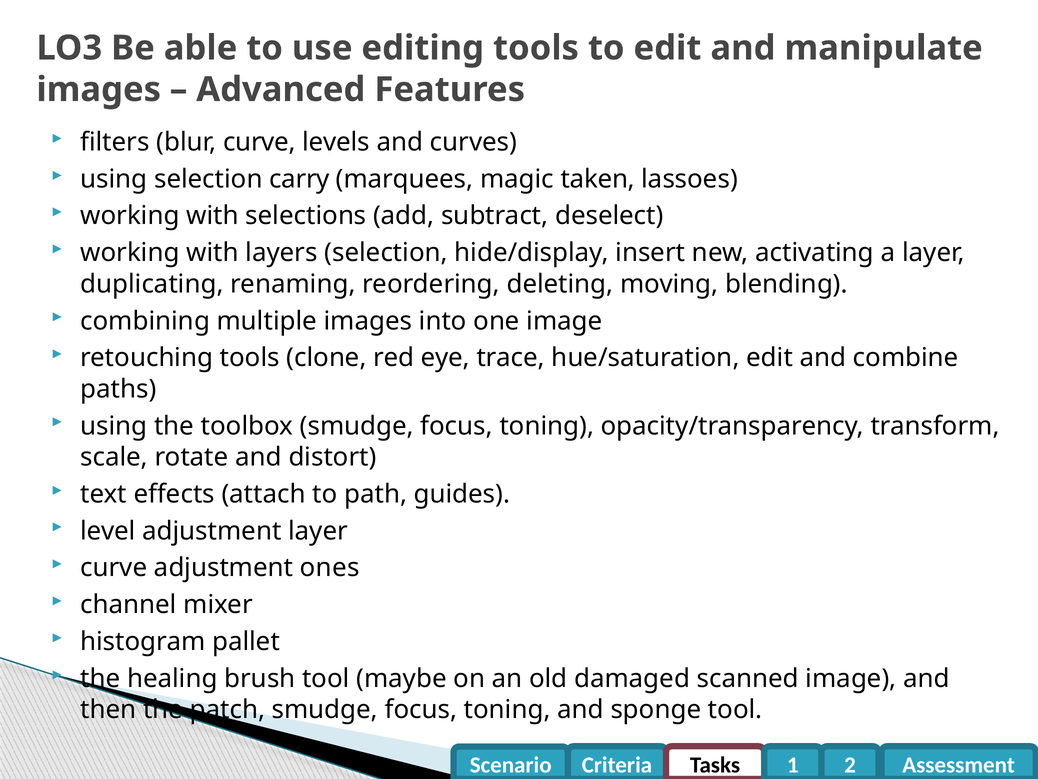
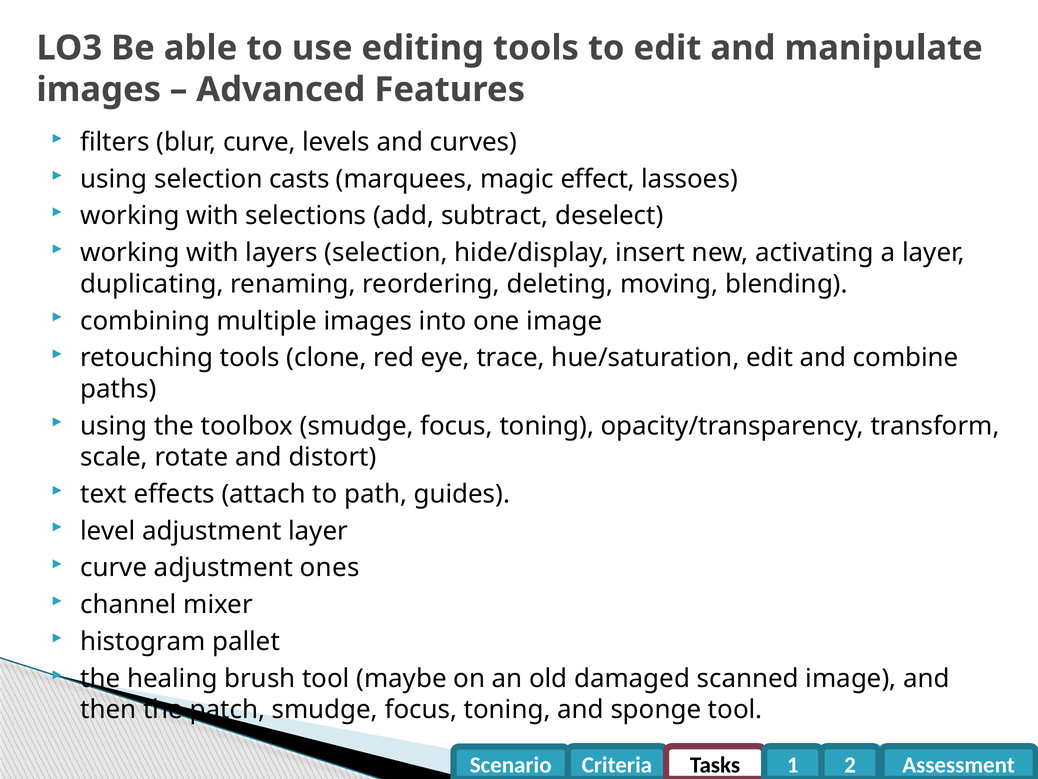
carry: carry -> casts (299, 179)
taken: taken -> effect (598, 179)
